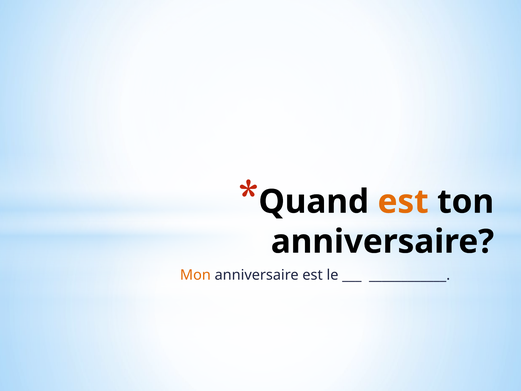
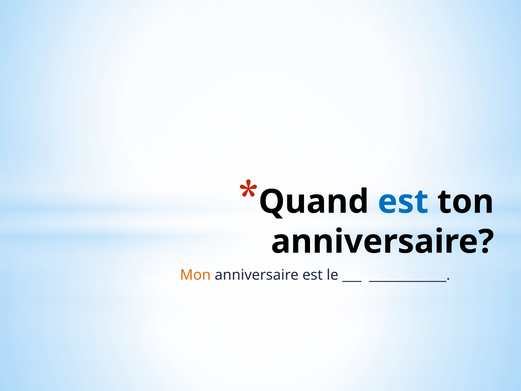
est colour: orange -> blue (403, 202)
